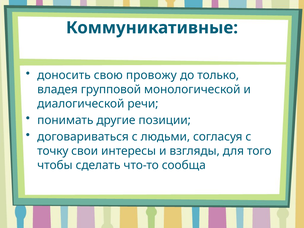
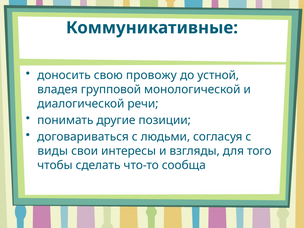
только: только -> устной (218, 75)
точку: точку -> виды (53, 151)
